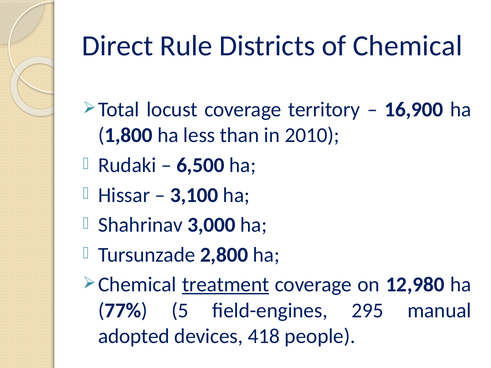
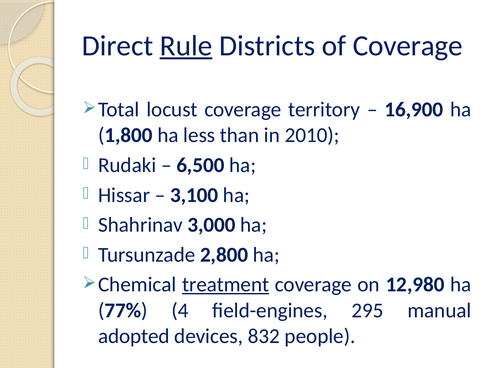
Rule underline: none -> present (186, 46)
of Chemical: Chemical -> Coverage (408, 46)
5: 5 -> 4 (180, 311)
418: 418 -> 832 (264, 336)
